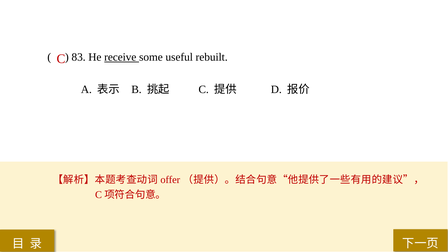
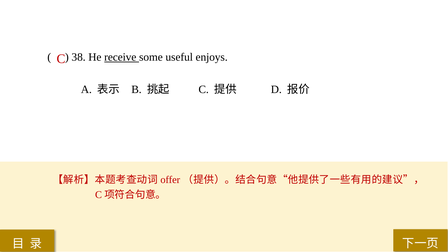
83: 83 -> 38 (79, 57)
rebuilt: rebuilt -> enjoys (212, 57)
